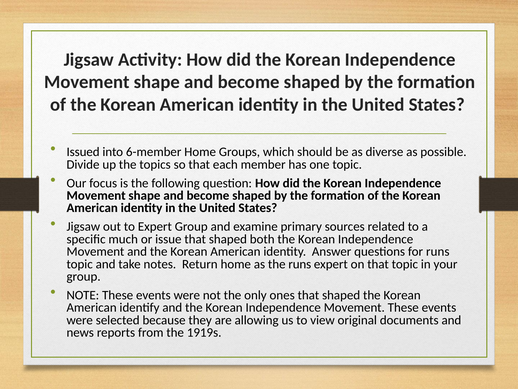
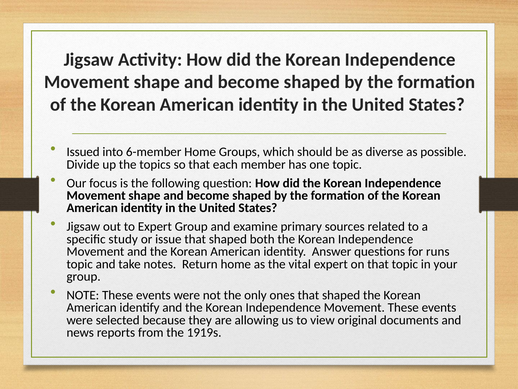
much: much -> study (123, 239)
the runs: runs -> vital (300, 264)
